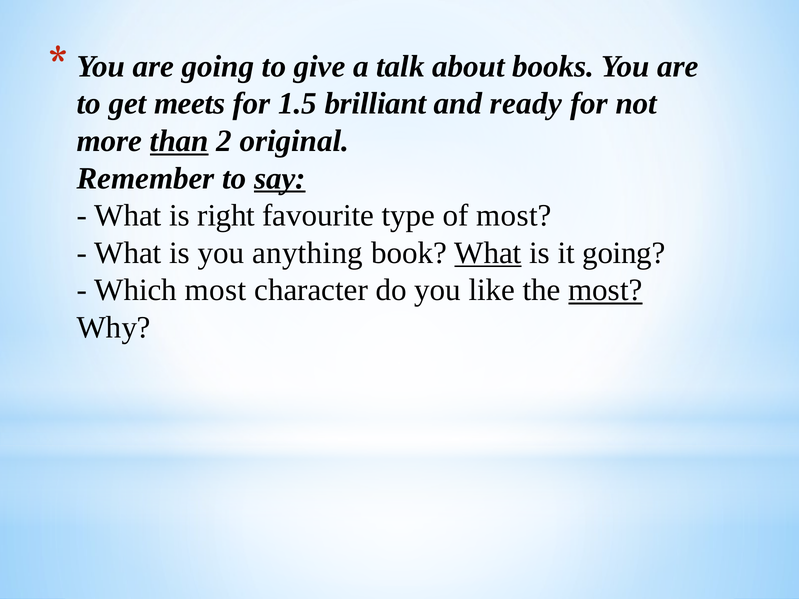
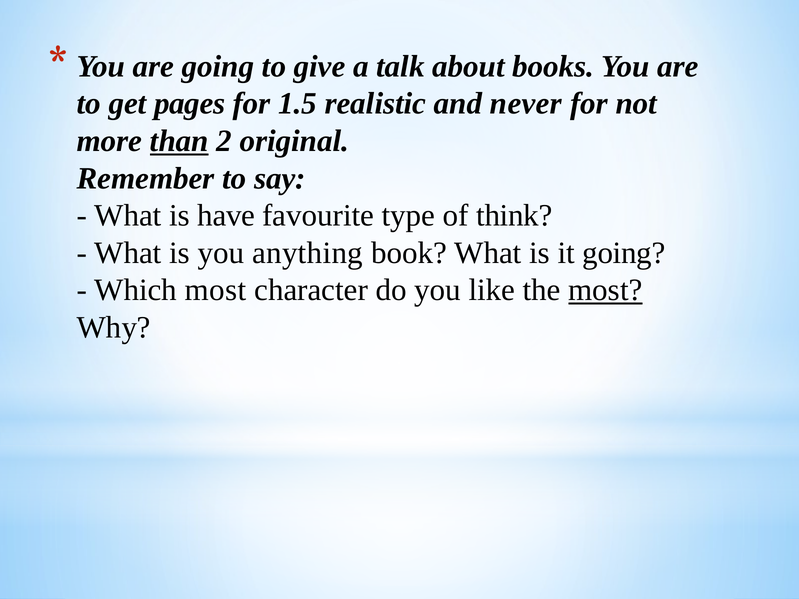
meets: meets -> pages (190, 104)
brilliant: brilliant -> realistic (375, 104)
ready: ready -> never (526, 104)
say underline: present -> none (280, 178)
right: right -> have (226, 216)
of most: most -> think (514, 216)
What underline: present -> none (488, 253)
